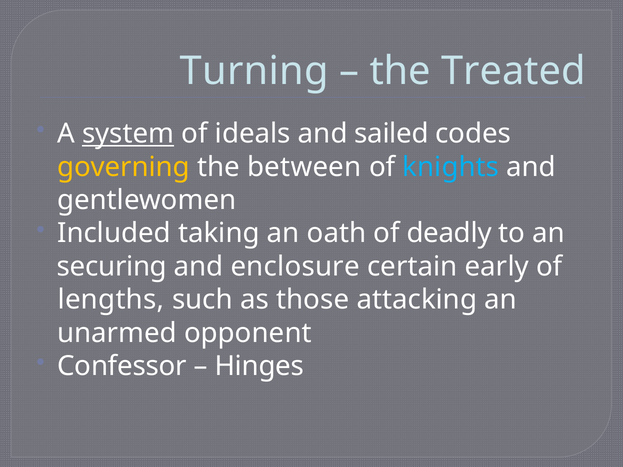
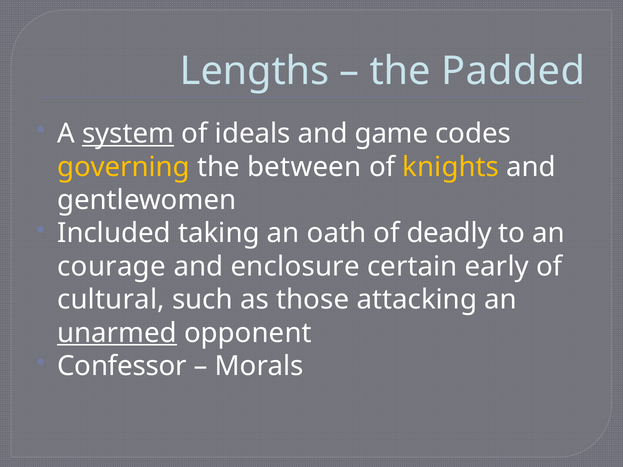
Turning: Turning -> Lengths (255, 71)
Treated: Treated -> Padded (513, 71)
sailed: sailed -> game (391, 134)
knights colour: light blue -> yellow (451, 167)
securing: securing -> courage (112, 267)
lengths: lengths -> cultural (111, 300)
unarmed underline: none -> present (117, 333)
Hinges: Hinges -> Morals (259, 366)
